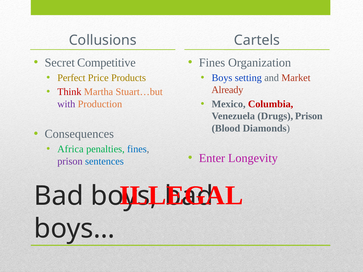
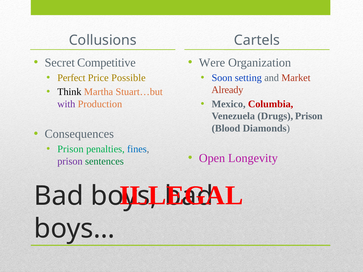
Fines: Fines -> Were (212, 63)
Products: Products -> Possible (128, 78)
Boys: Boys -> Soon (222, 78)
Think colour: red -> black (69, 92)
Africa: Africa -> Prison (70, 149)
Enter: Enter -> Open (212, 158)
sentences colour: blue -> green (104, 161)
